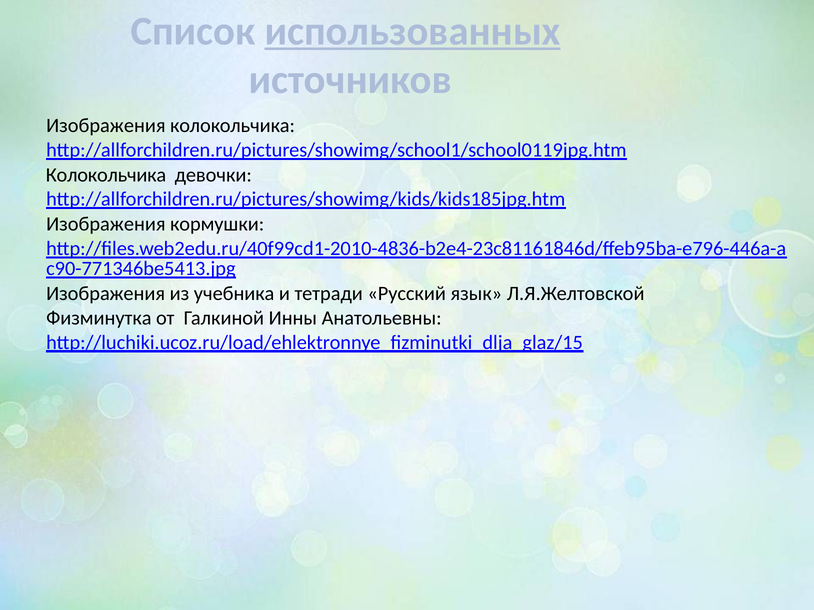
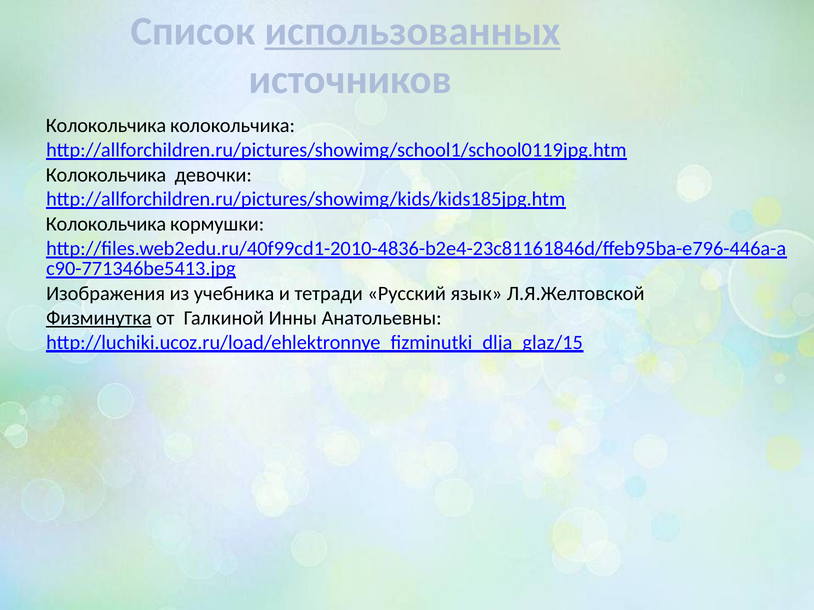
Изображения: Изображения -> Колокольчика (106, 126)
Изображения: Изображения -> Колокольчика (106, 224)
Физминутка underline: none -> present (99, 318)
